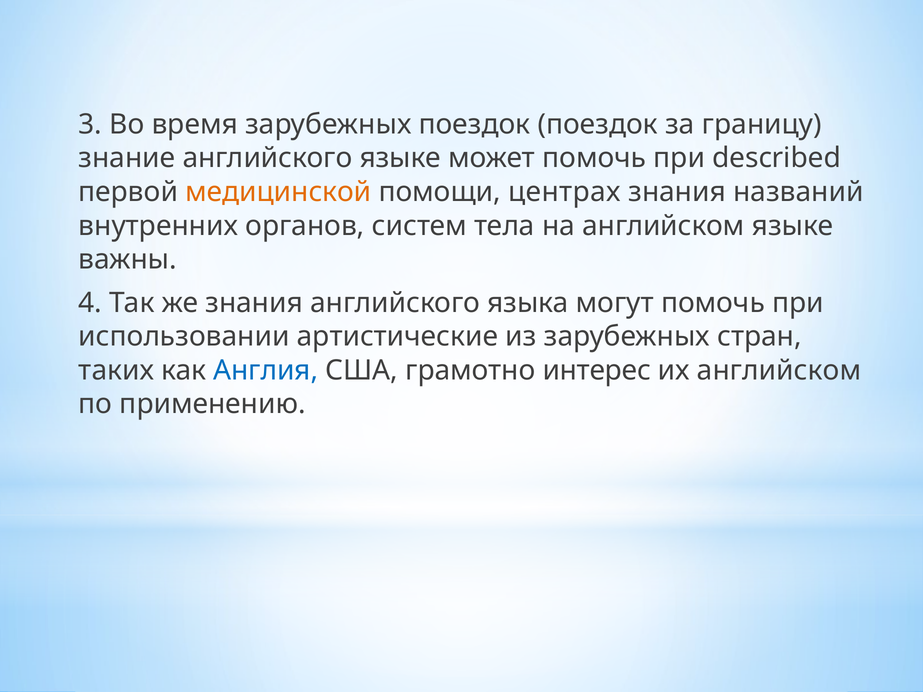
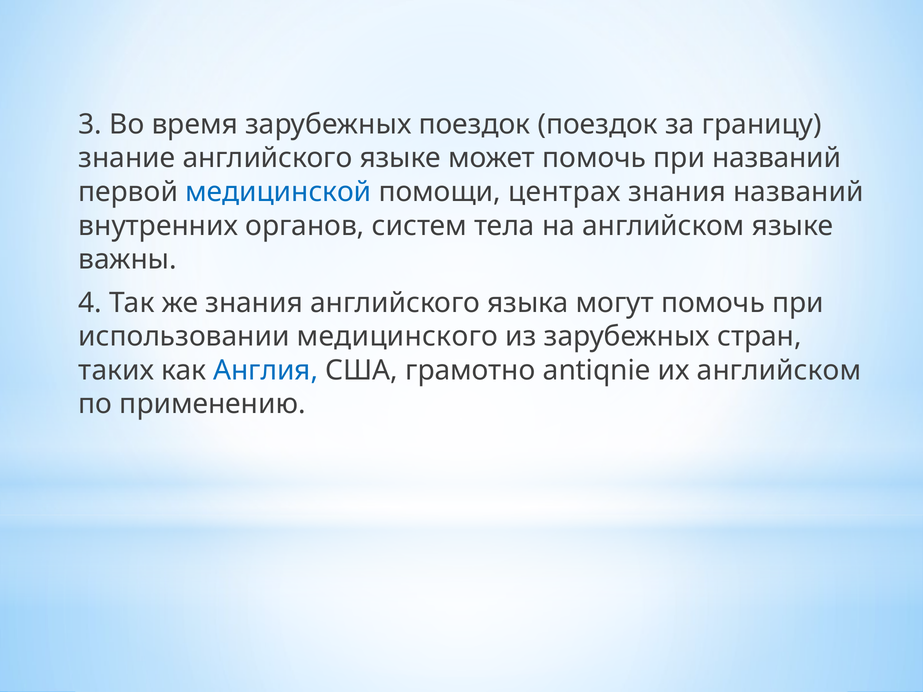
при described: described -> названий (777, 158)
медицинской colour: orange -> blue (278, 192)
артистические: артистические -> медицинского (397, 337)
интерес: интерес -> antiqnie (597, 370)
